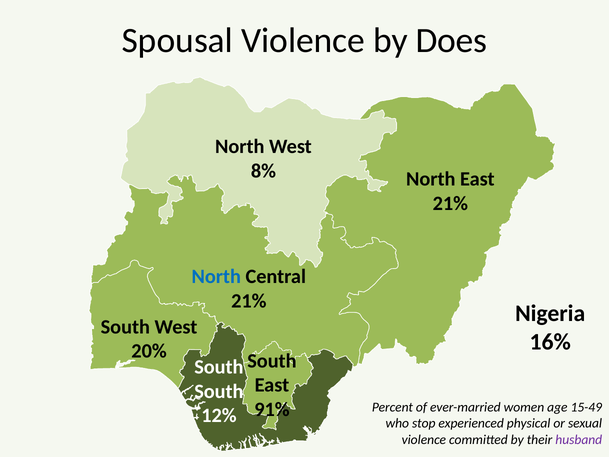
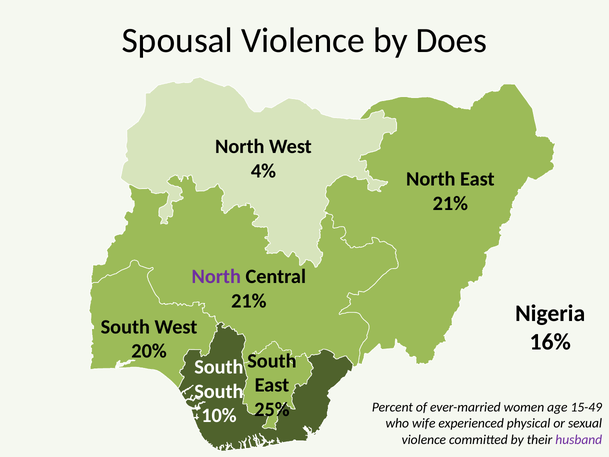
8%: 8% -> 4% (263, 171)
North colour: blue -> purple (216, 277)
91%: 91% -> 25% (272, 409)
12%: 12% -> 10% (219, 415)
stop: stop -> wife (424, 423)
